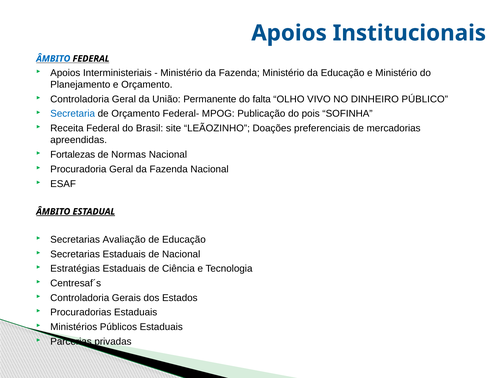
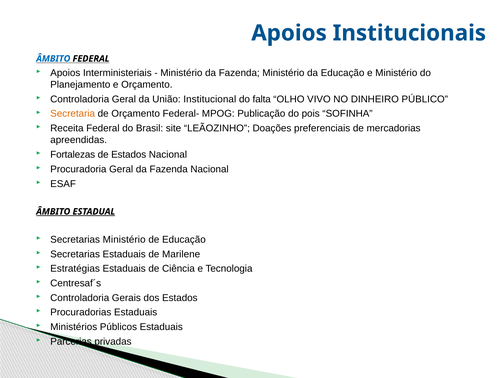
Permanente: Permanente -> Institucional (210, 99)
Secretaria colour: blue -> orange (73, 114)
de Normas: Normas -> Estados (129, 155)
Secretarias Avaliação: Avaliação -> Ministério (124, 240)
de Nacional: Nacional -> Marilene (181, 254)
